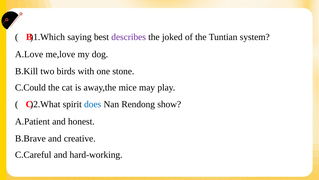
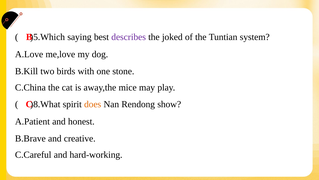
)1.Which: )1.Which -> )5.Which (48, 37)
C.Could: C.Could -> C.China (30, 87)
)2.What: )2.What -> )8.What (45, 104)
does colour: blue -> orange (93, 104)
